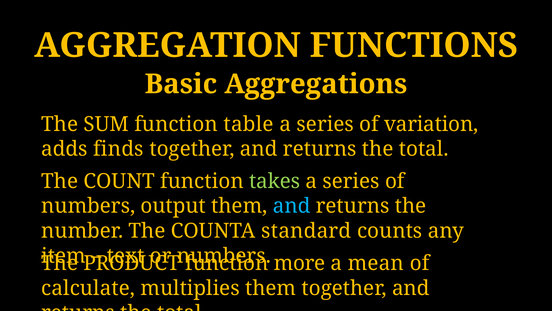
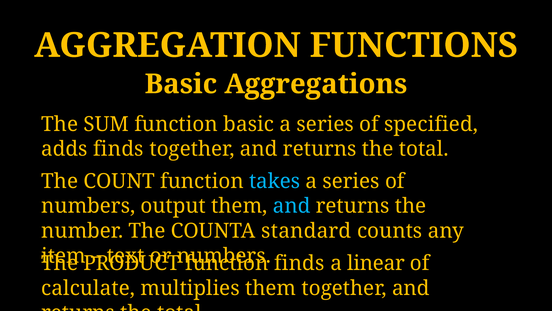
function table: table -> basic (249, 124)
variation: variation -> specified (431, 124)
takes colour: light green -> light blue (275, 181)
more: more -> finds (299, 263)
mean: mean -> linear (376, 263)
